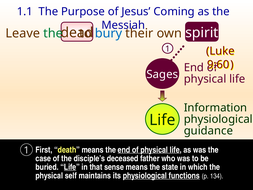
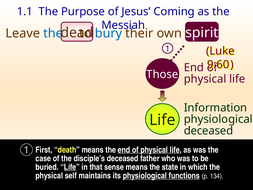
the colour: green -> blue (53, 33)
Sages: Sages -> Those (162, 74)
guidance: guidance -> deceased (208, 131)
